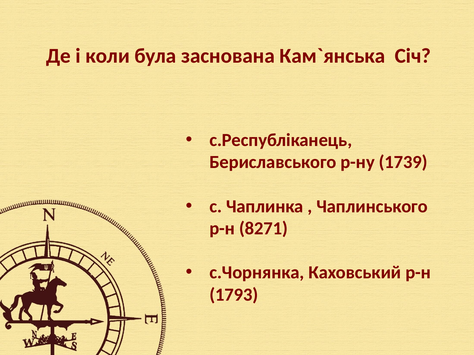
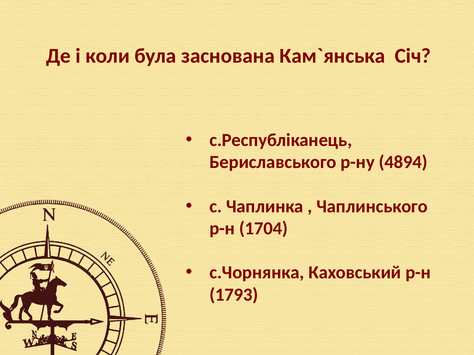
1739: 1739 -> 4894 (403, 162)
8271: 8271 -> 1704 (264, 229)
